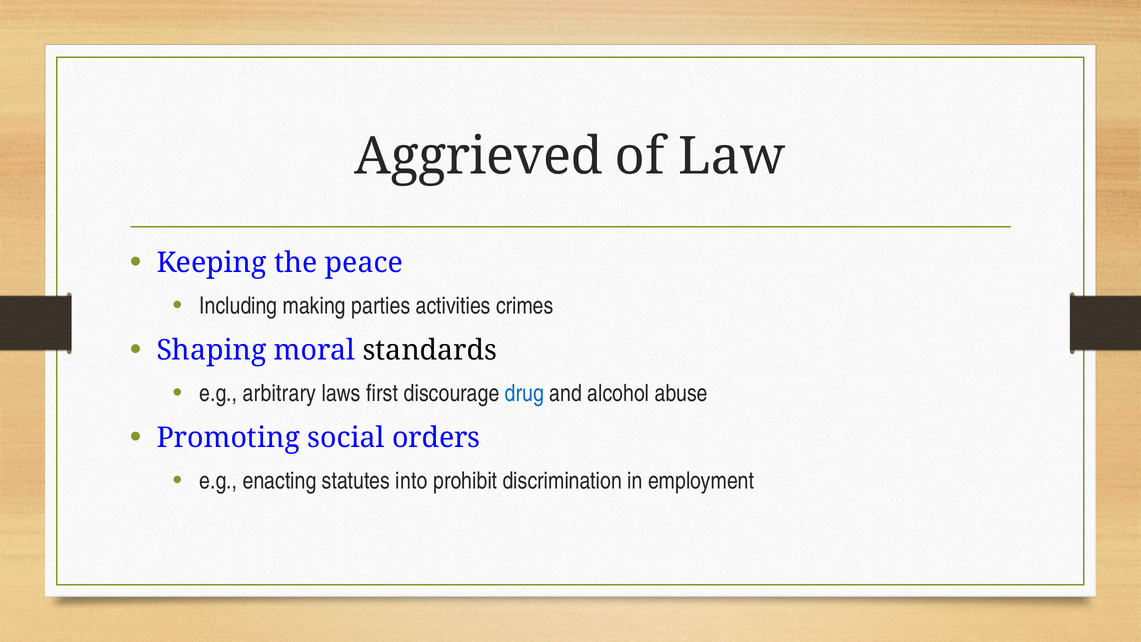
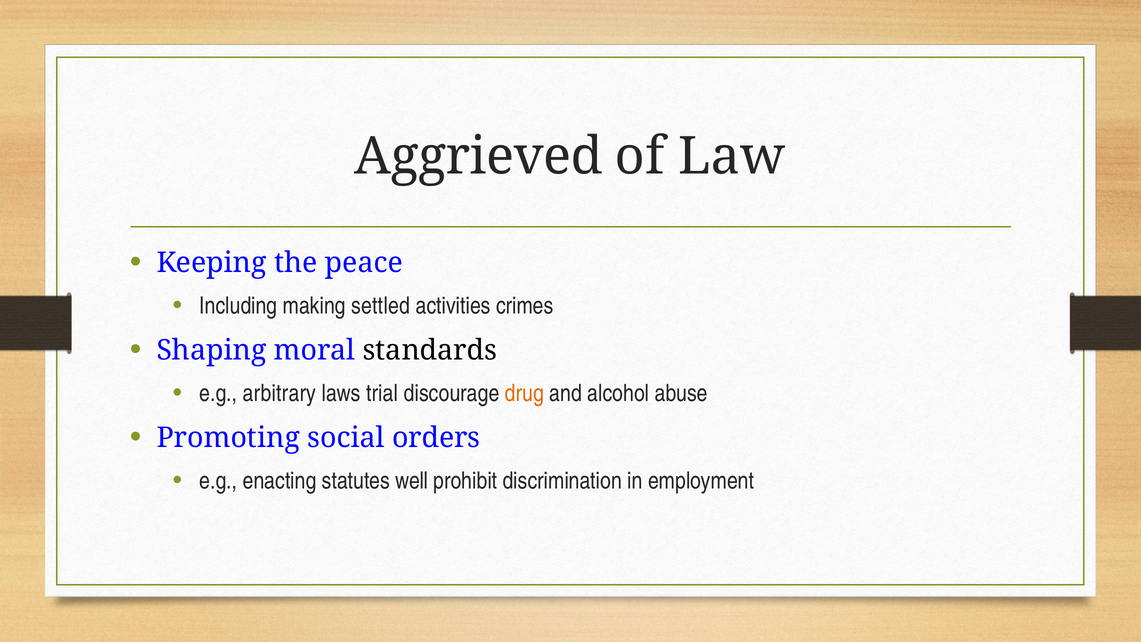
parties: parties -> settled (381, 306)
first: first -> trial (382, 393)
drug colour: blue -> orange (524, 393)
into: into -> well (412, 481)
